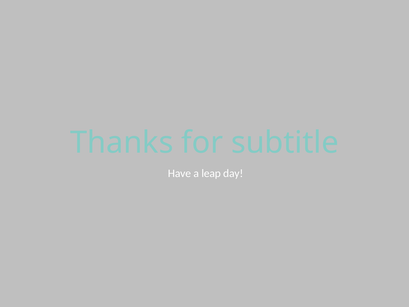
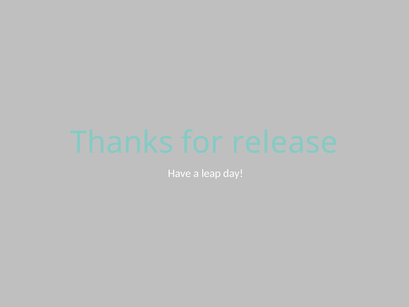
subtitle: subtitle -> release (285, 142)
